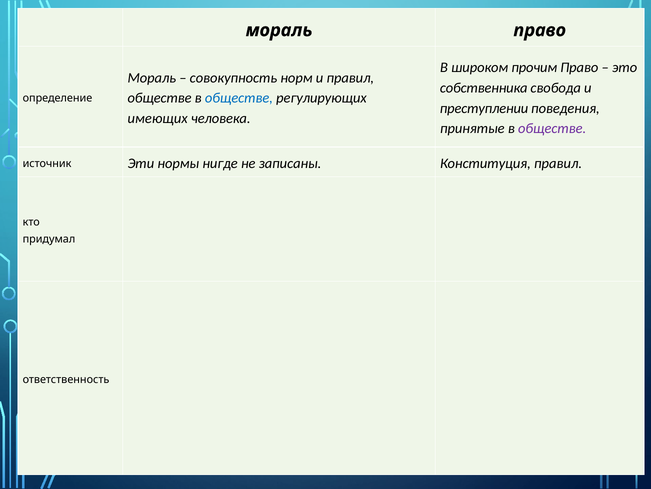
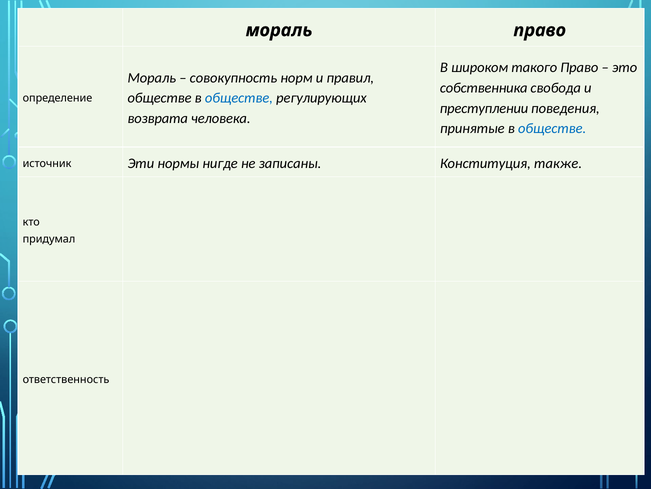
прочим: прочим -> такого (534, 67)
имеющих: имеющих -> возврата (158, 118)
обществе colour: purple -> blue (552, 128)
Конституция правил: правил -> также (558, 163)
